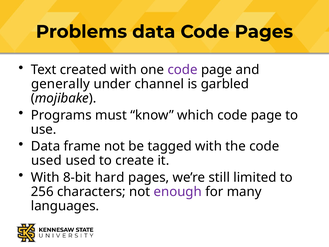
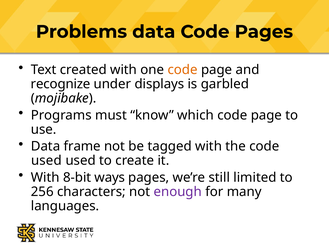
code colour: purple -> orange (183, 70)
generally: generally -> recognize (61, 84)
channel: channel -> displays (159, 84)
hard: hard -> ways (110, 177)
